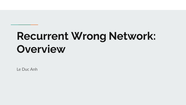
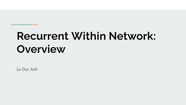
Wrong: Wrong -> Within (89, 36)
